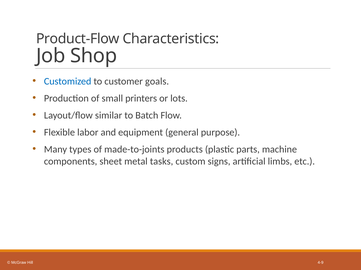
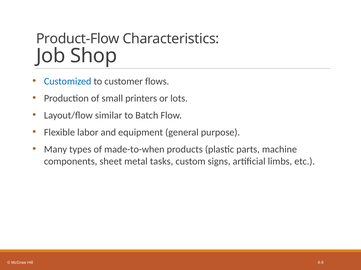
goals: goals -> flows (157, 81)
made-to-joints: made-to-joints -> made-to-when (134, 150)
